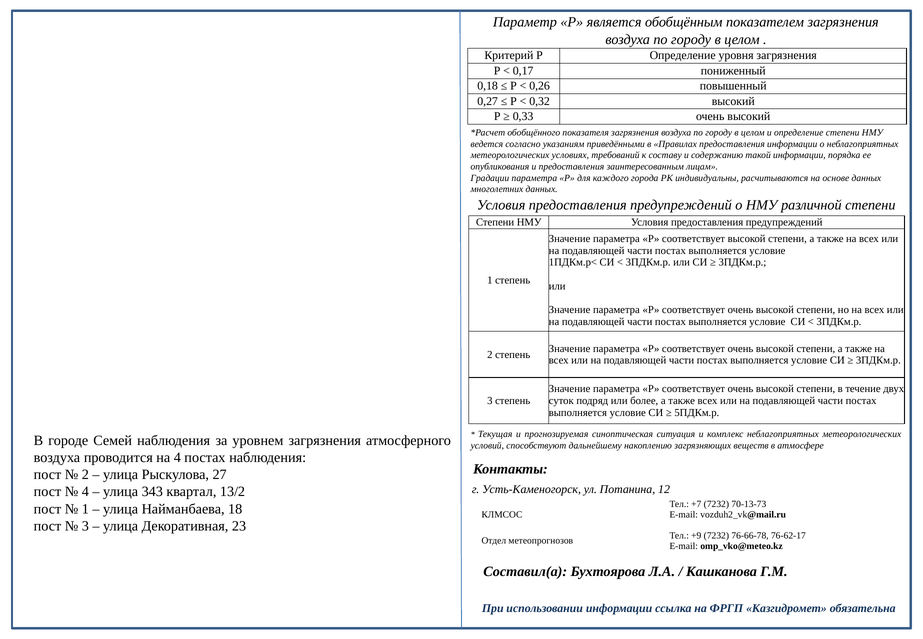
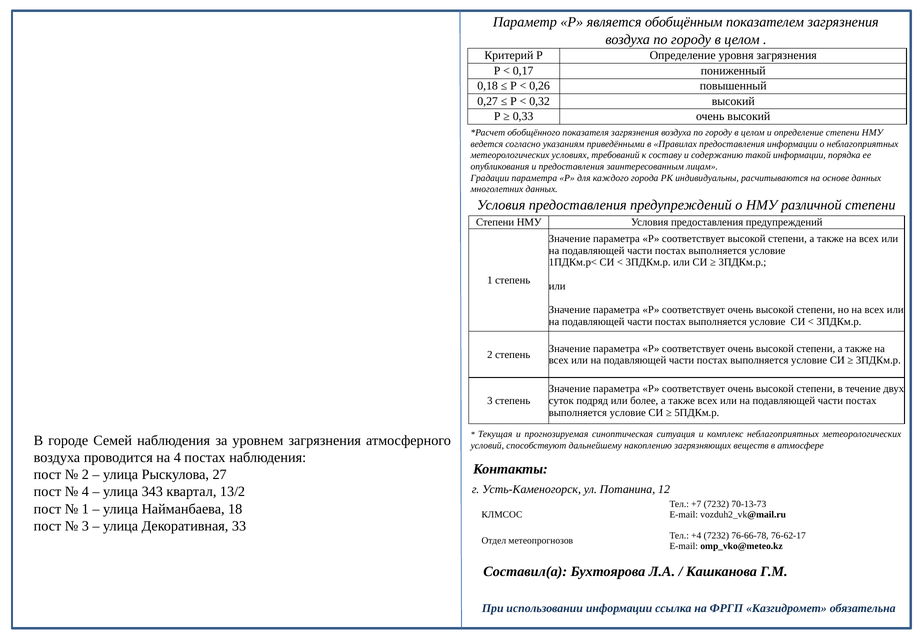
23: 23 -> 33 (239, 526)
+9: +9 -> +4 (696, 535)
